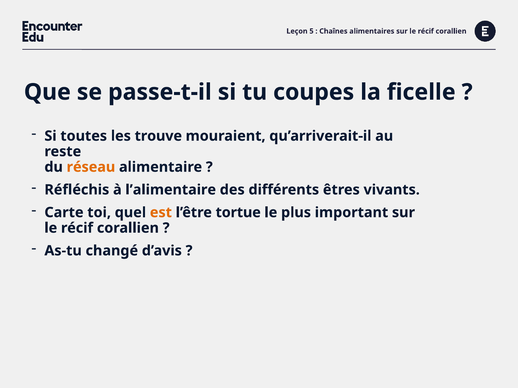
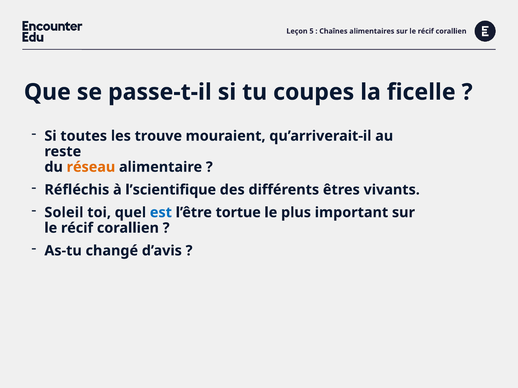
l’alimentaire: l’alimentaire -> l’scientifique (171, 190)
Carte: Carte -> Soleil (64, 213)
est colour: orange -> blue (161, 213)
